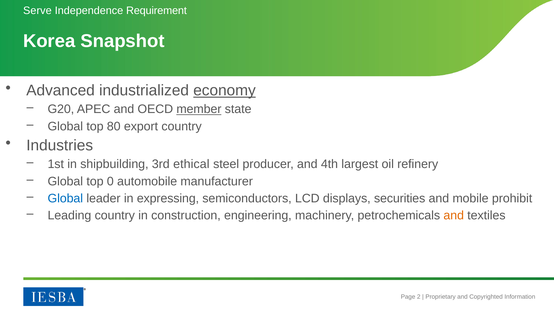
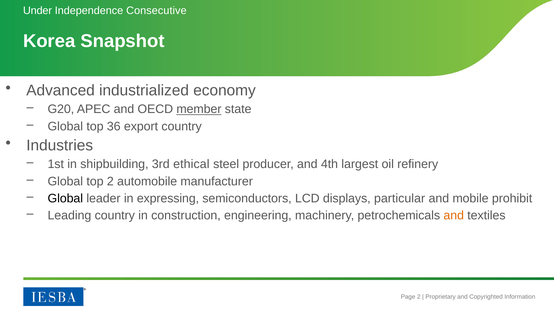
Serve: Serve -> Under (38, 11)
Requirement: Requirement -> Consecutive (156, 11)
economy underline: present -> none (225, 90)
80: 80 -> 36 (114, 126)
top 0: 0 -> 2 (110, 181)
Global colour: blue -> black (65, 198)
securities: securities -> particular (400, 198)
